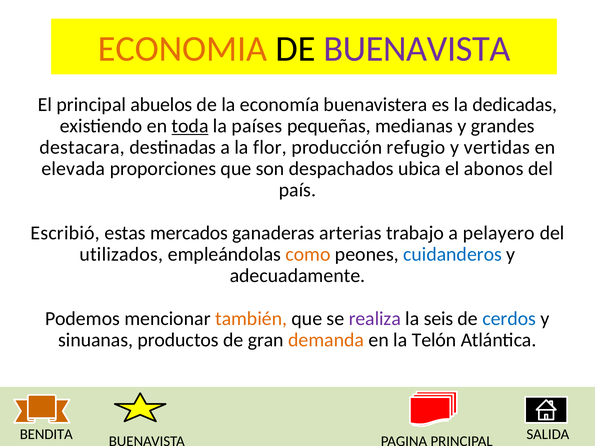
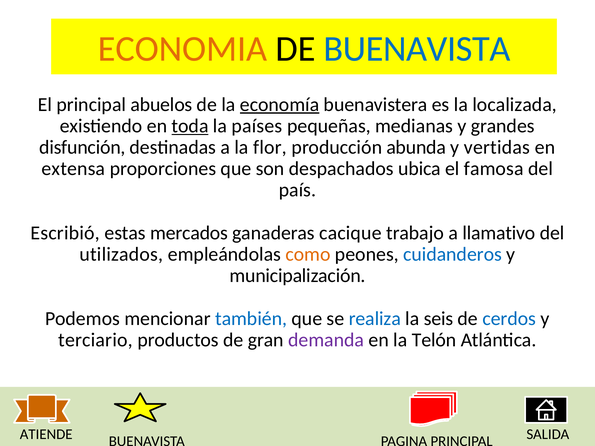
BUENAVISTA colour: purple -> blue (417, 49)
economía underline: none -> present (280, 105)
dedicadas: dedicadas -> localizada (515, 105)
destacara: destacara -> disfunción (82, 147)
refugio: refugio -> abunda (416, 147)
elevada: elevada -> extensa (73, 169)
abonos: abonos -> famosa (494, 169)
arterias: arterias -> cacique (350, 233)
pelayero: pelayero -> llamativo (499, 233)
adecuadamente: adecuadamente -> municipalización (298, 276)
también colour: orange -> blue (251, 319)
realiza colour: purple -> blue (375, 319)
sinuanas: sinuanas -> terciario (96, 340)
demanda colour: orange -> purple (326, 340)
BENDITA: BENDITA -> ATIENDE (46, 435)
